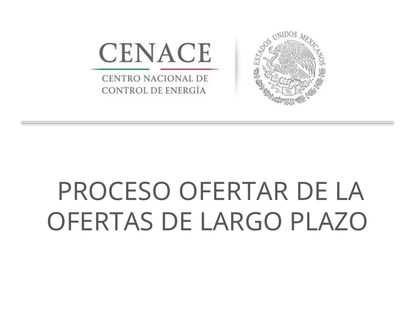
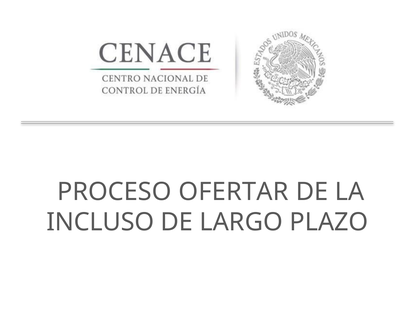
OFERTAS: OFERTAS -> INCLUSO (100, 222)
